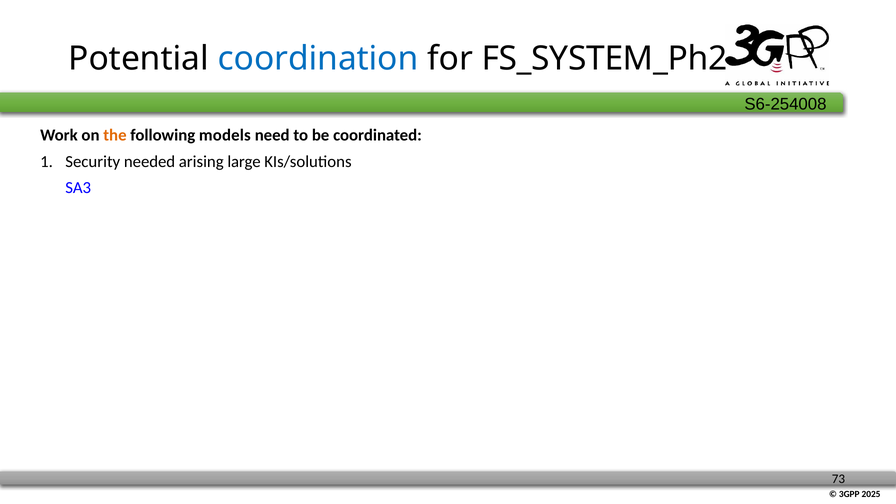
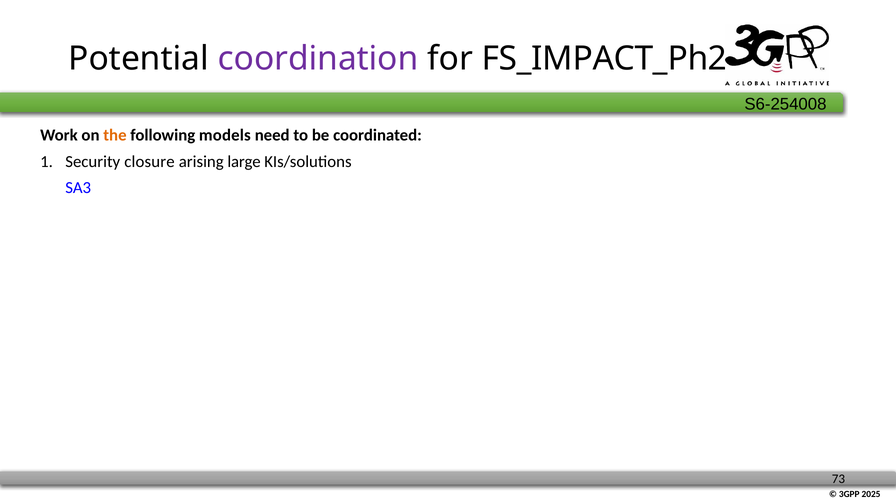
coordination colour: blue -> purple (318, 59)
FS_SYSTEM_Ph2: FS_SYSTEM_Ph2 -> FS_IMPACT_Ph2 (604, 59)
needed: needed -> closure (149, 162)
